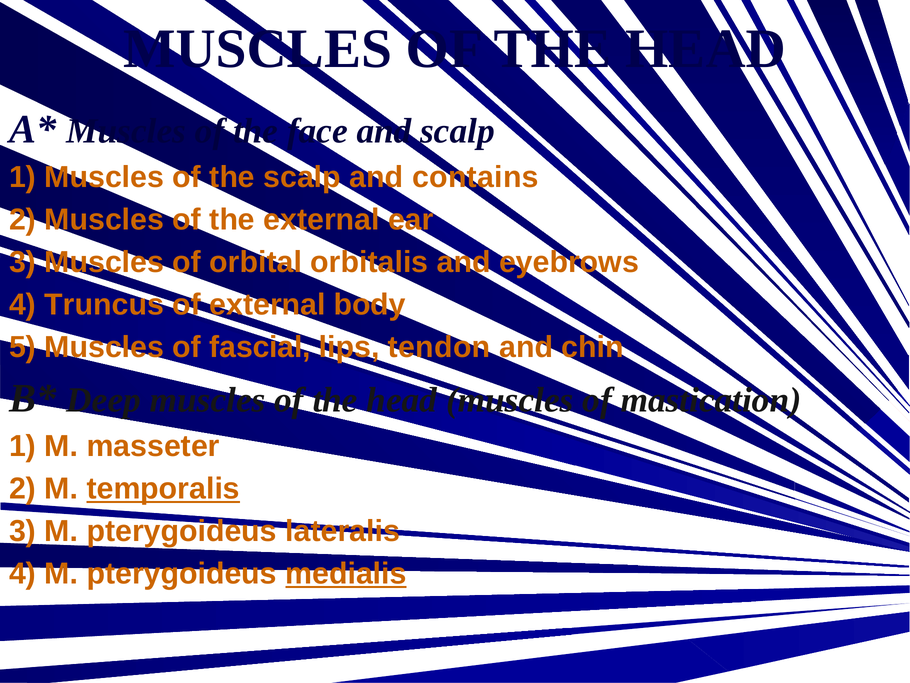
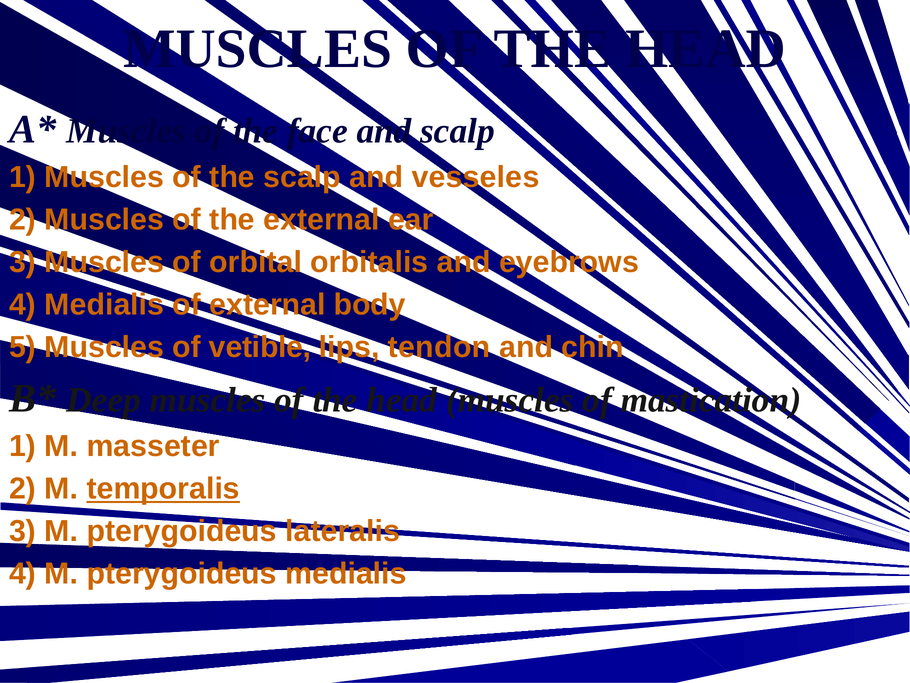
contains: contains -> vesseles (475, 177)
4 Truncus: Truncus -> Medialis (104, 304)
fascial: fascial -> vetible (260, 347)
medialis underline: present -> none (346, 573)
